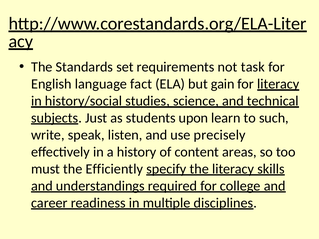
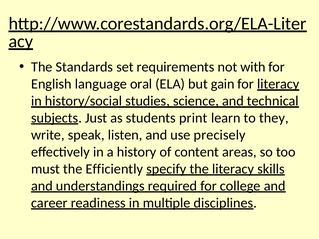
task: task -> with (253, 67)
fact: fact -> oral (141, 84)
upon: upon -> print (193, 118)
such: such -> they (274, 118)
